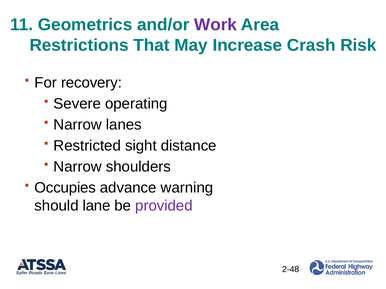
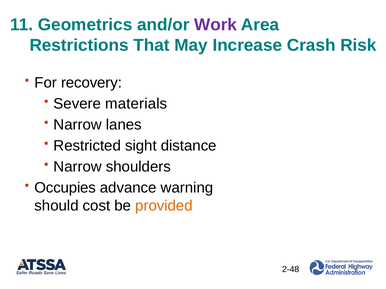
operating: operating -> materials (136, 104)
lane: lane -> cost (96, 206)
provided colour: purple -> orange (164, 206)
